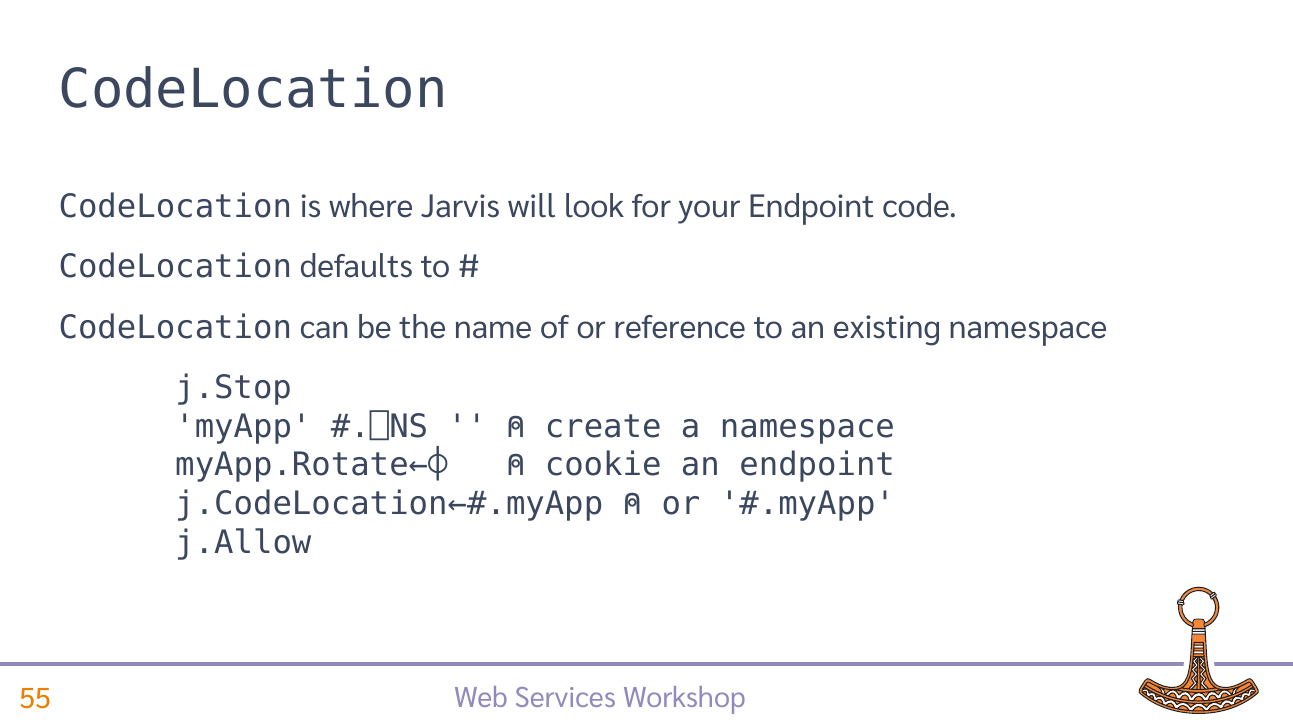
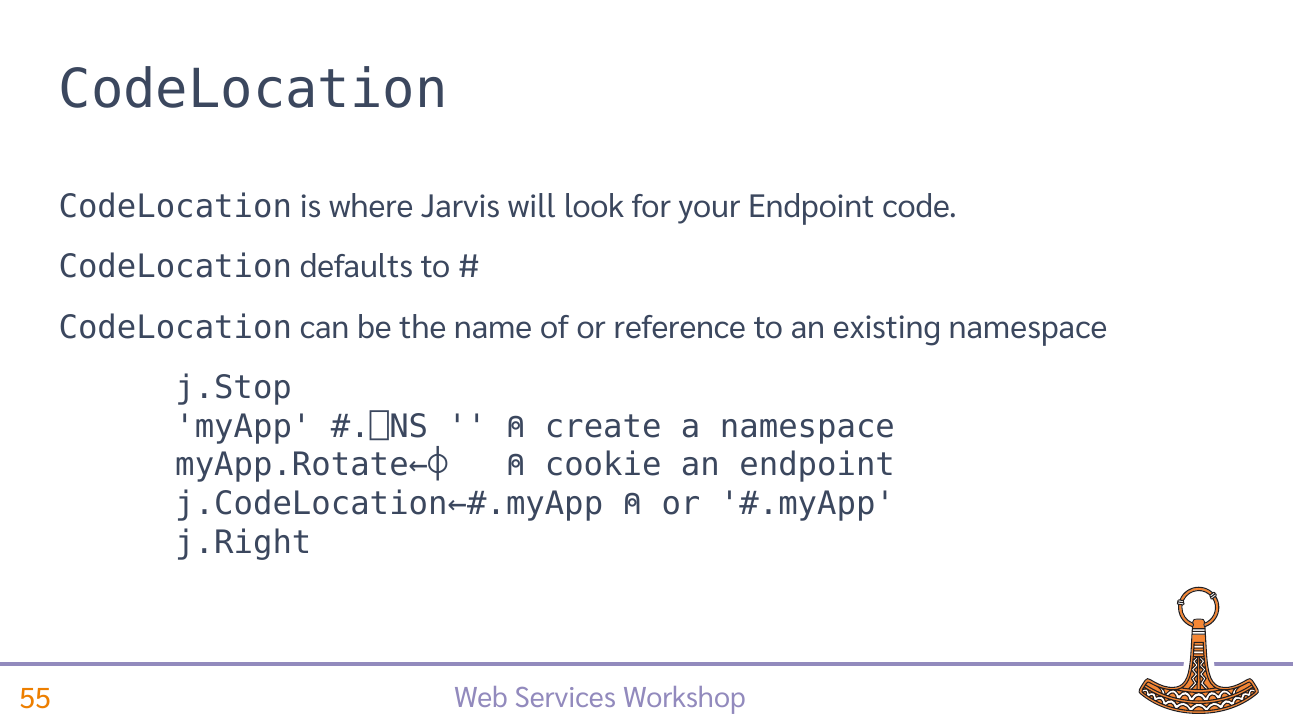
j.Allow: j.Allow -> j.Right (243, 543)
